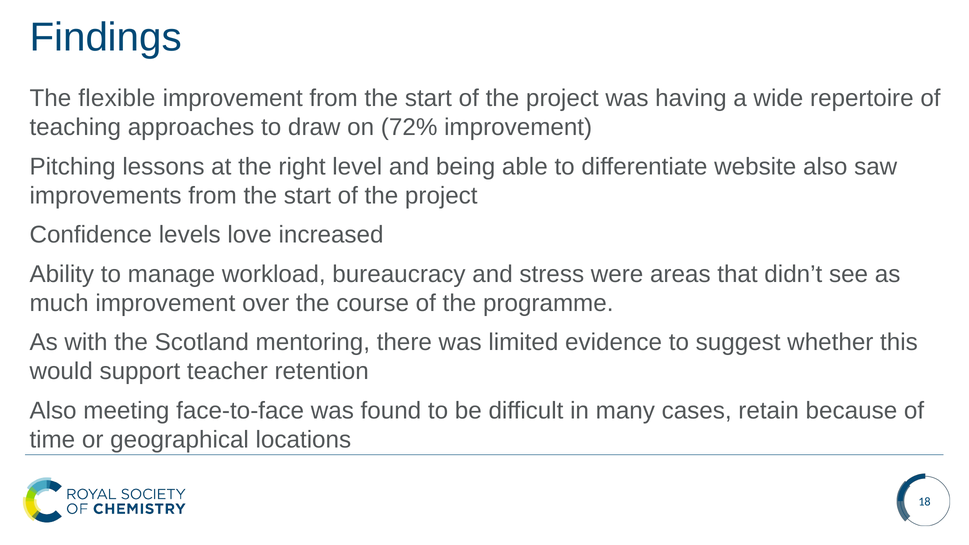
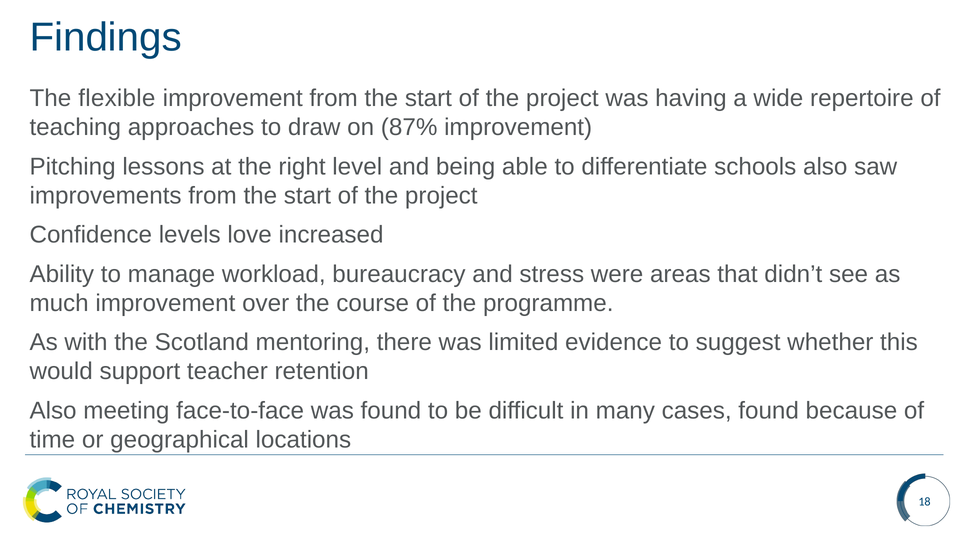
72%: 72% -> 87% (409, 128)
website: website -> schools (755, 167)
cases retain: retain -> found (769, 411)
